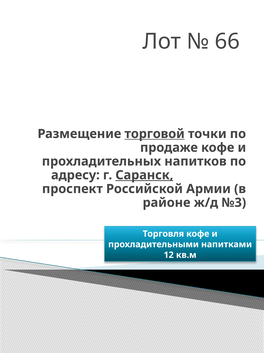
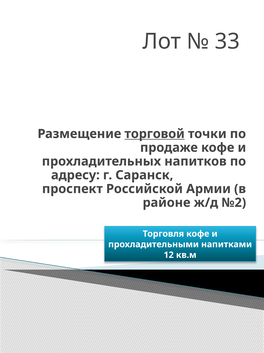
66: 66 -> 33 (227, 41)
Саранск underline: present -> none (144, 175)
№3: №3 -> №2 (234, 202)
